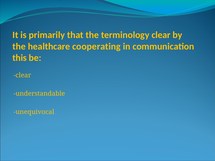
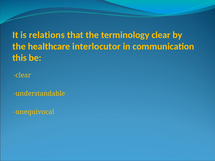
primarily: primarily -> relations (47, 35)
cooperating: cooperating -> interlocutor (96, 46)
